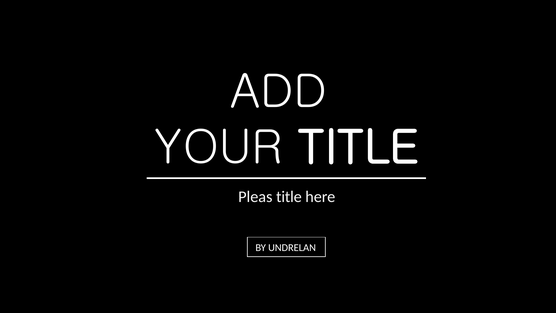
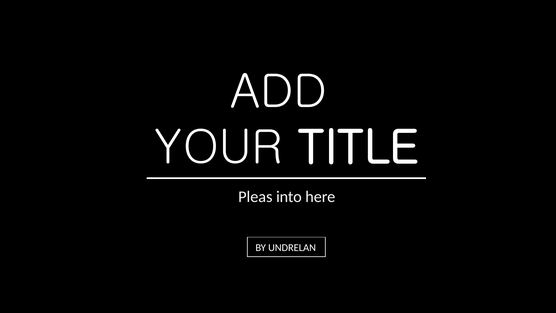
Pleas title: title -> into (289, 197)
